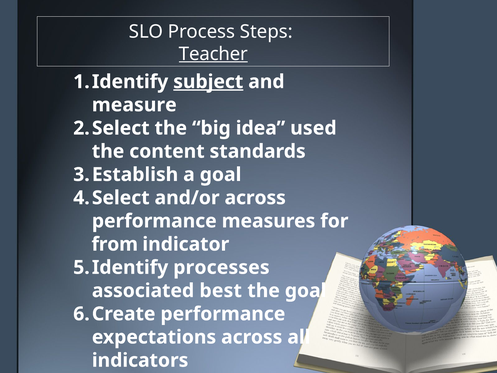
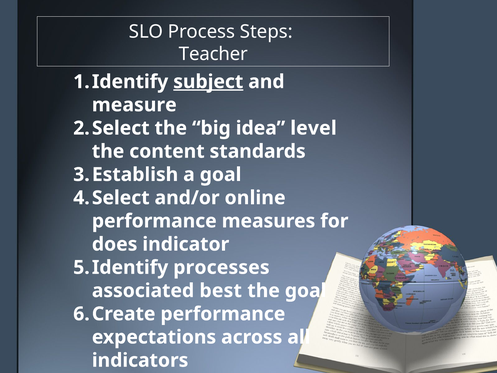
Teacher underline: present -> none (213, 54)
used: used -> level (313, 128)
and/or across: across -> online (255, 198)
from: from -> does (115, 244)
